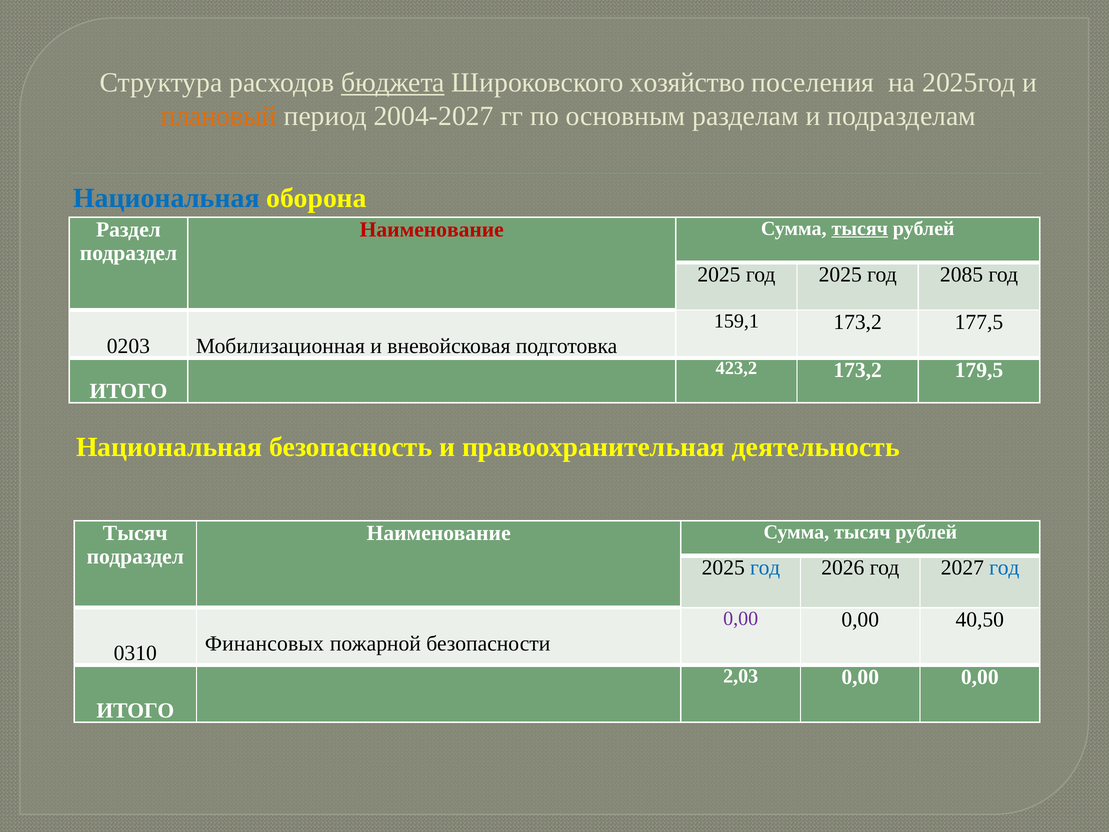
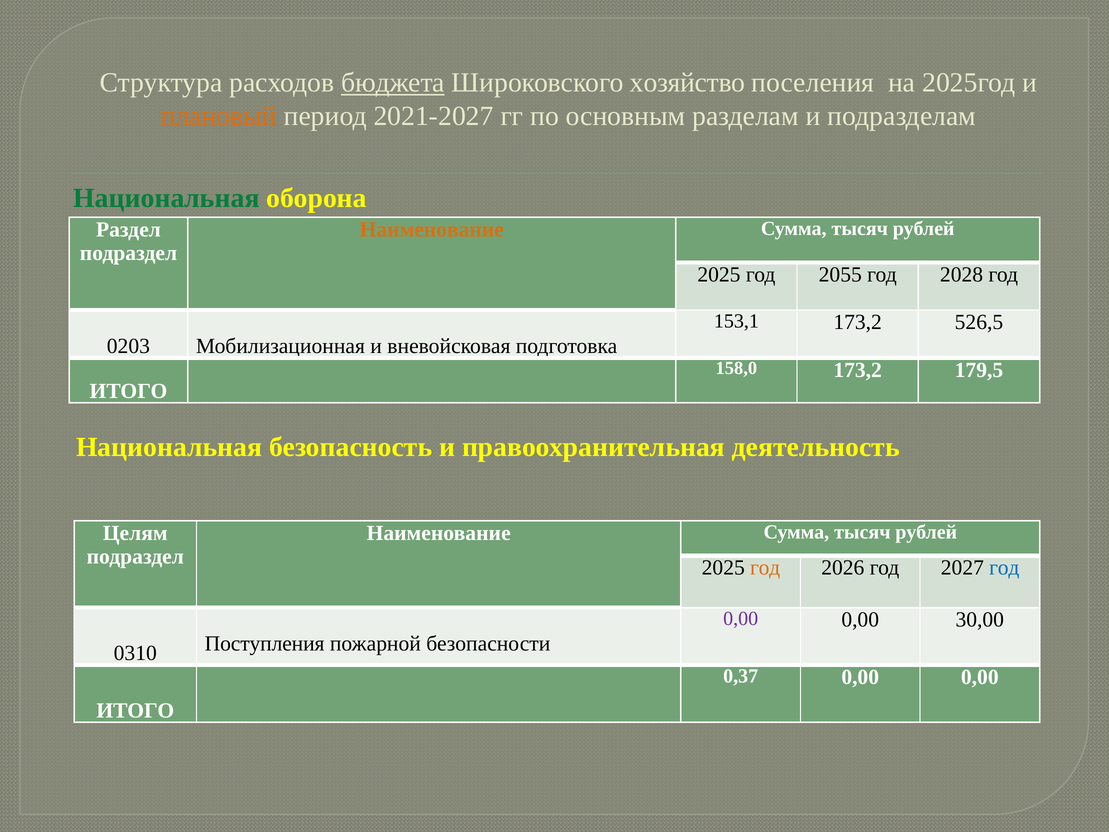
2004-2027: 2004-2027 -> 2021-2027 (434, 116)
Национальная colour: blue -> green (166, 198)
Наименование colour: red -> orange (432, 229)
тысяч underline: present -> none (860, 228)
год 2025: 2025 -> 2055 (840, 274)
2085: 2085 -> 2028 (962, 274)
159,1: 159,1 -> 153,1 (736, 321)
177,5: 177,5 -> 526,5 (979, 322)
423,2: 423,2 -> 158,0 (736, 368)
Тысяч: Тысяч -> Целям (135, 533)
год colour: blue -> orange (765, 568)
40,50: 40,50 -> 30,00 (980, 620)
Финансовых: Финансовых -> Поступления (265, 643)
2,03: 2,03 -> 0,37 (741, 676)
